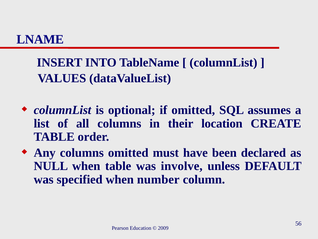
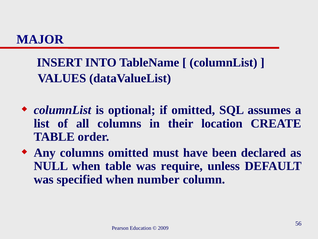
LNAME: LNAME -> MAJOR (40, 39)
involve: involve -> require (182, 166)
